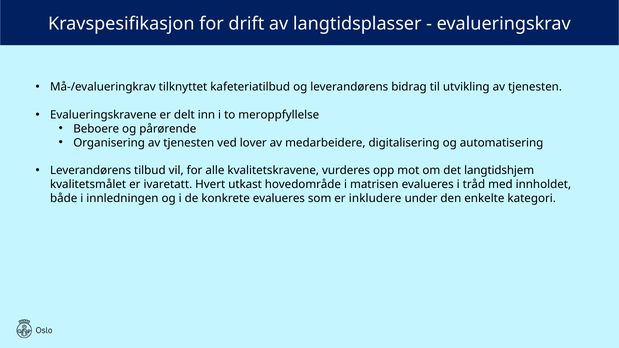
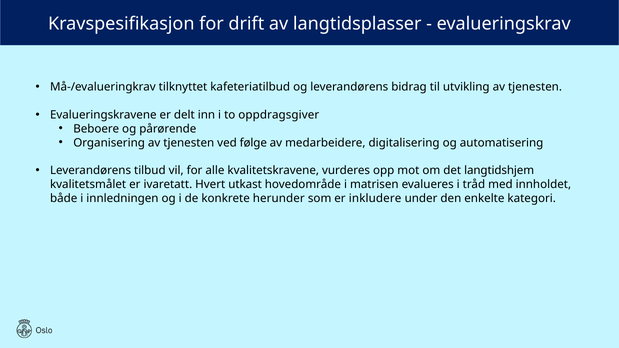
meroppfyllelse: meroppfyllelse -> oppdragsgiver (279, 115)
lover: lover -> følge (253, 143)
konkrete evalueres: evalueres -> herunder (279, 198)
